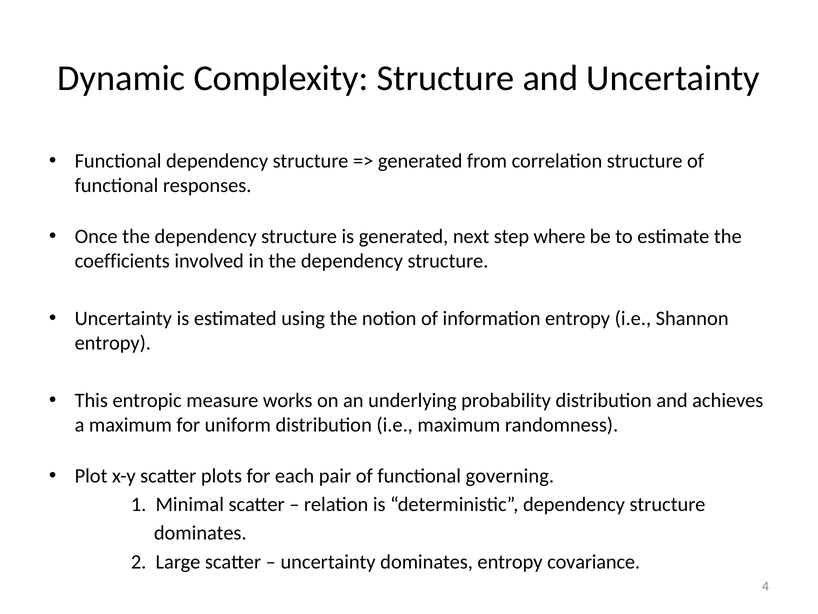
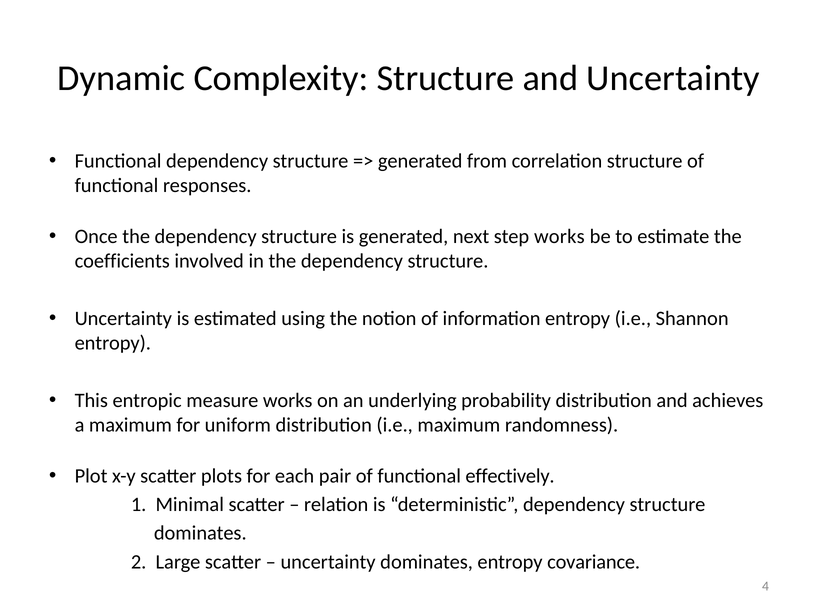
step where: where -> works (559, 236)
governing: governing -> effectively (510, 476)
